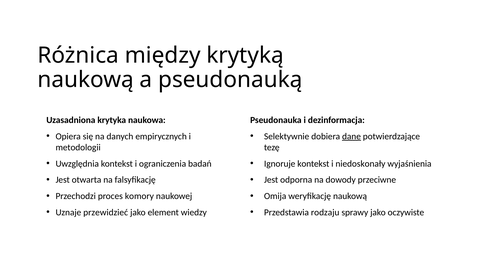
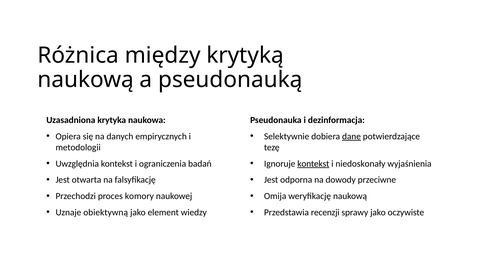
kontekst underline: none -> present (313, 164)
przewidzieć: przewidzieć -> obiektywną (106, 213)
rodzaju: rodzaju -> recenzji (325, 213)
